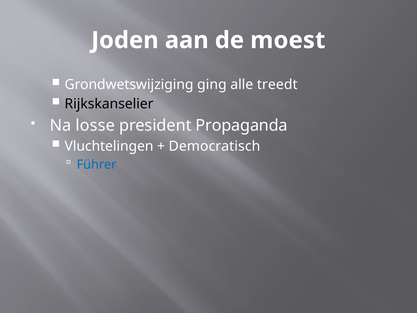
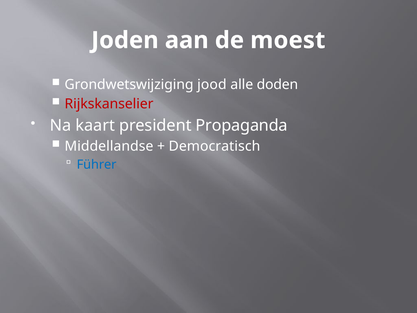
ging: ging -> jood (212, 84)
treedt: treedt -> doden (277, 84)
Rijkskanselier colour: black -> red (109, 104)
losse: losse -> kaart (95, 125)
Vluchtelingen: Vluchtelingen -> Middellandse (109, 146)
